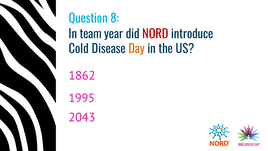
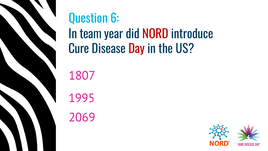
8: 8 -> 6 (115, 19)
Cold: Cold -> Cure (79, 49)
Day colour: orange -> red (137, 49)
1862: 1862 -> 1807 (82, 76)
2043: 2043 -> 2069 (82, 117)
